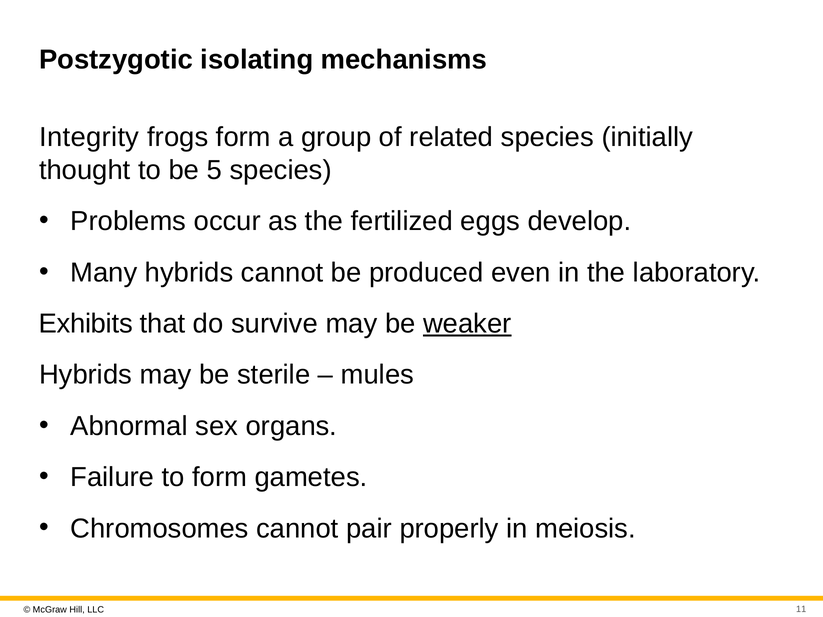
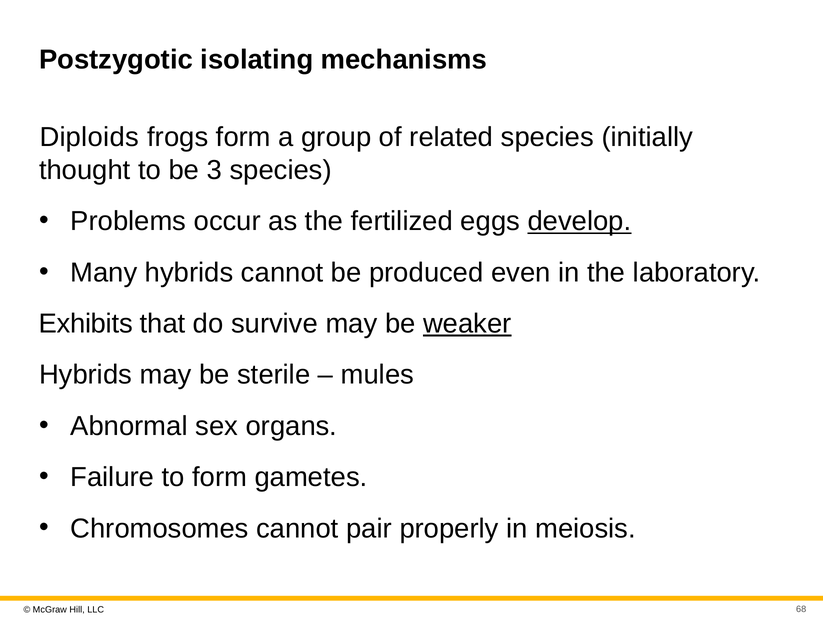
Integrity: Integrity -> Diploids (89, 137)
5: 5 -> 3 (214, 170)
develop underline: none -> present (579, 222)
11: 11 -> 68 (801, 609)
